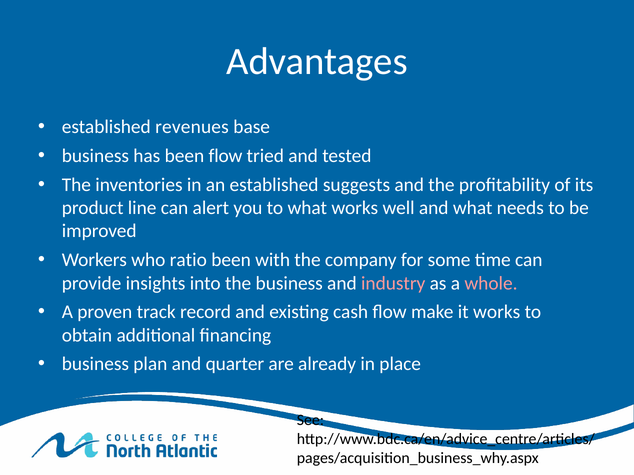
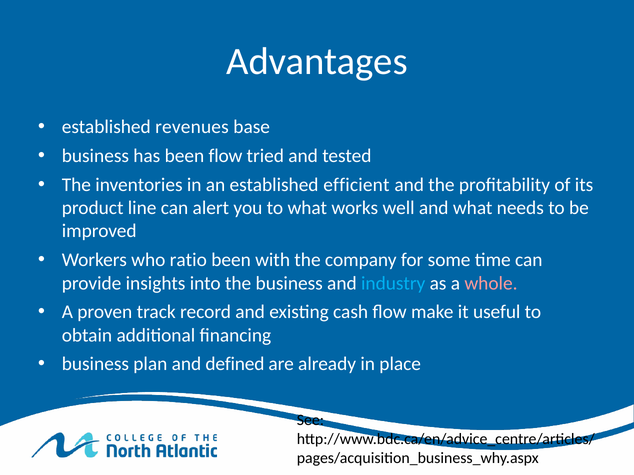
suggests: suggests -> efficient (356, 185)
industry colour: pink -> light blue (393, 283)
it works: works -> useful (497, 312)
quarter: quarter -> defined (235, 364)
